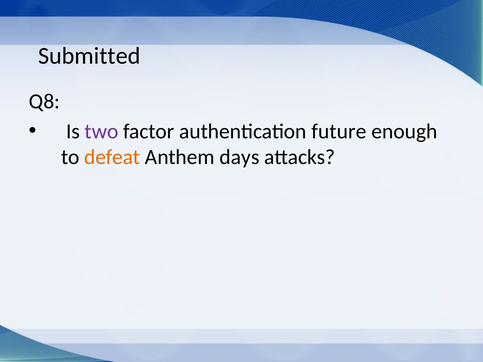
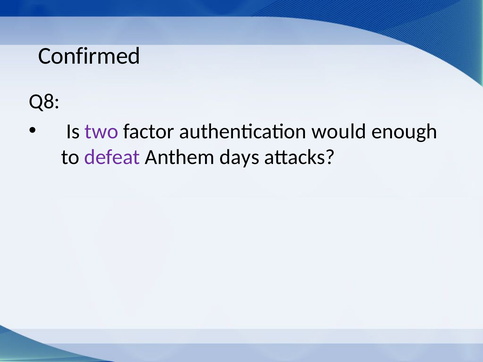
Submitted: Submitted -> Confirmed (89, 56)
future: future -> would (339, 131)
defeat colour: orange -> purple (112, 157)
